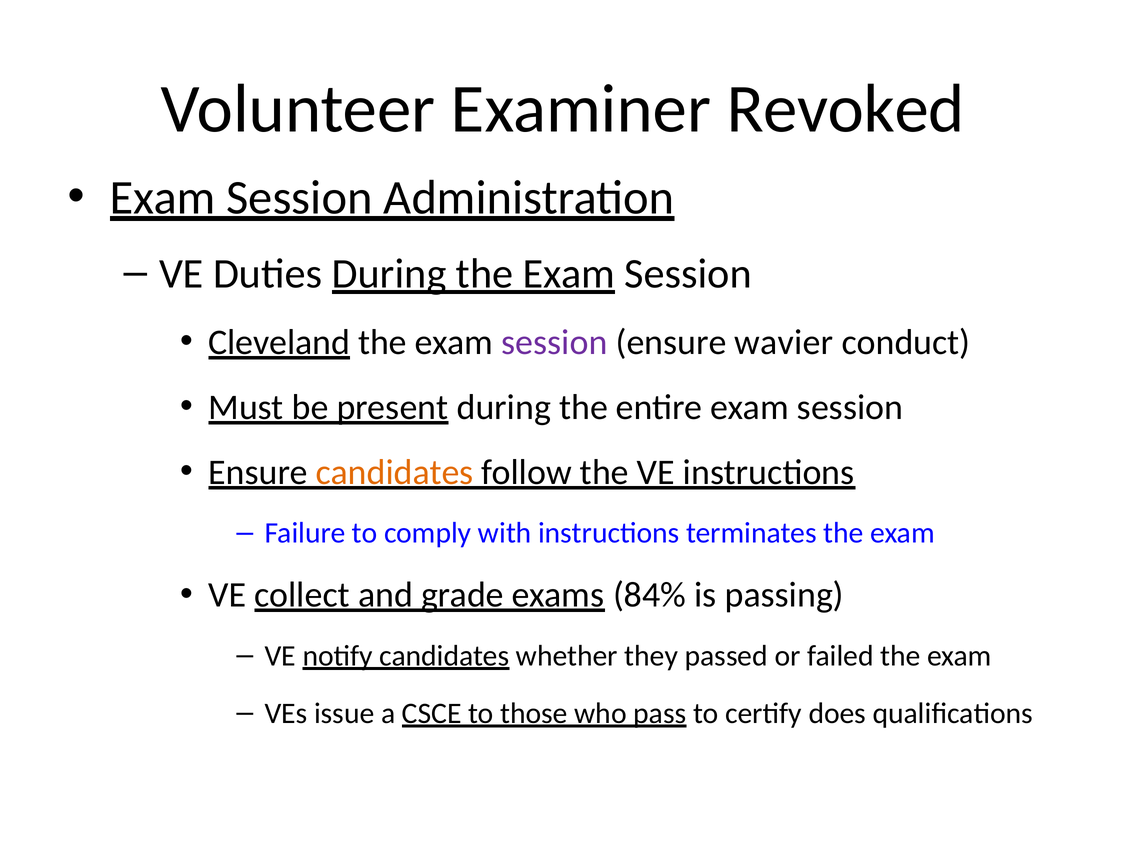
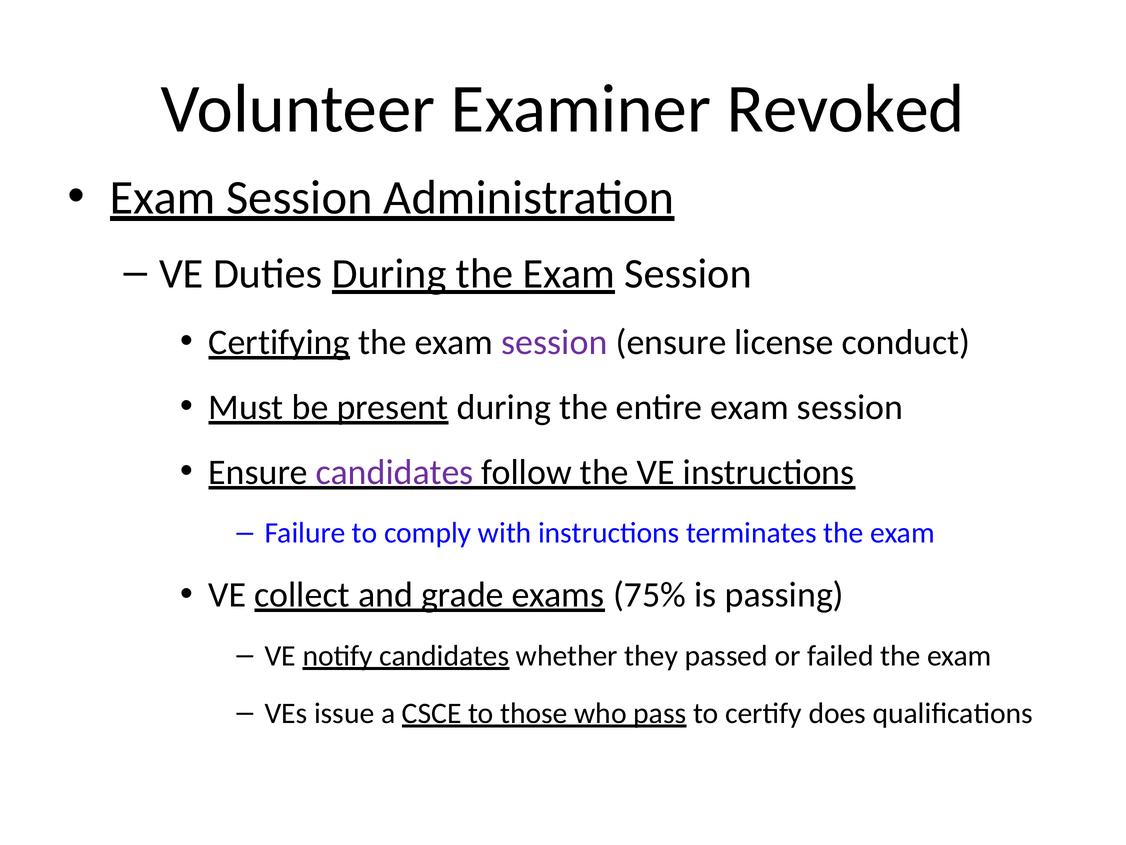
Cleveland: Cleveland -> Certifying (279, 342)
wavier: wavier -> license (784, 342)
candidates colour: orange -> purple (395, 472)
84%: 84% -> 75% (650, 595)
